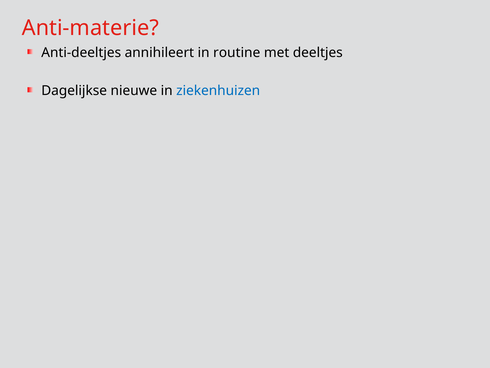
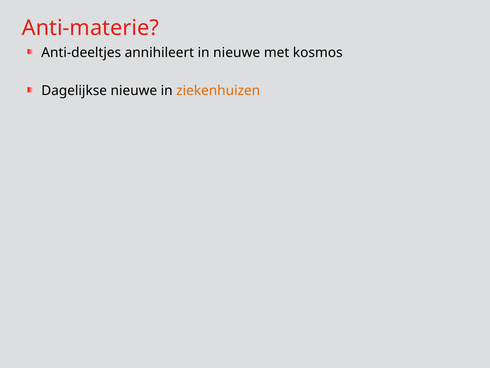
in routine: routine -> nieuwe (237, 53)
deeltjes: deeltjes -> kosmos (318, 53)
ziekenhuizen colour: blue -> orange (218, 91)
